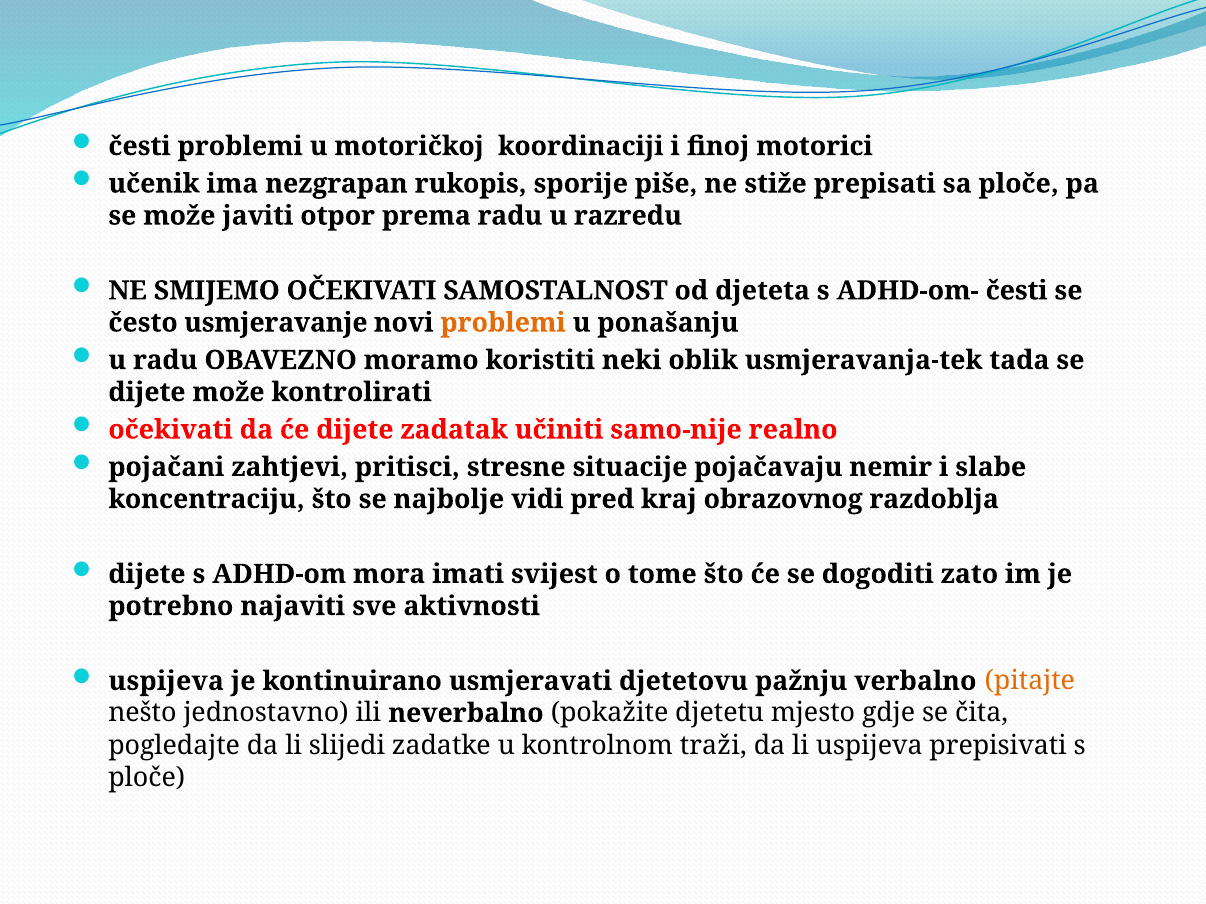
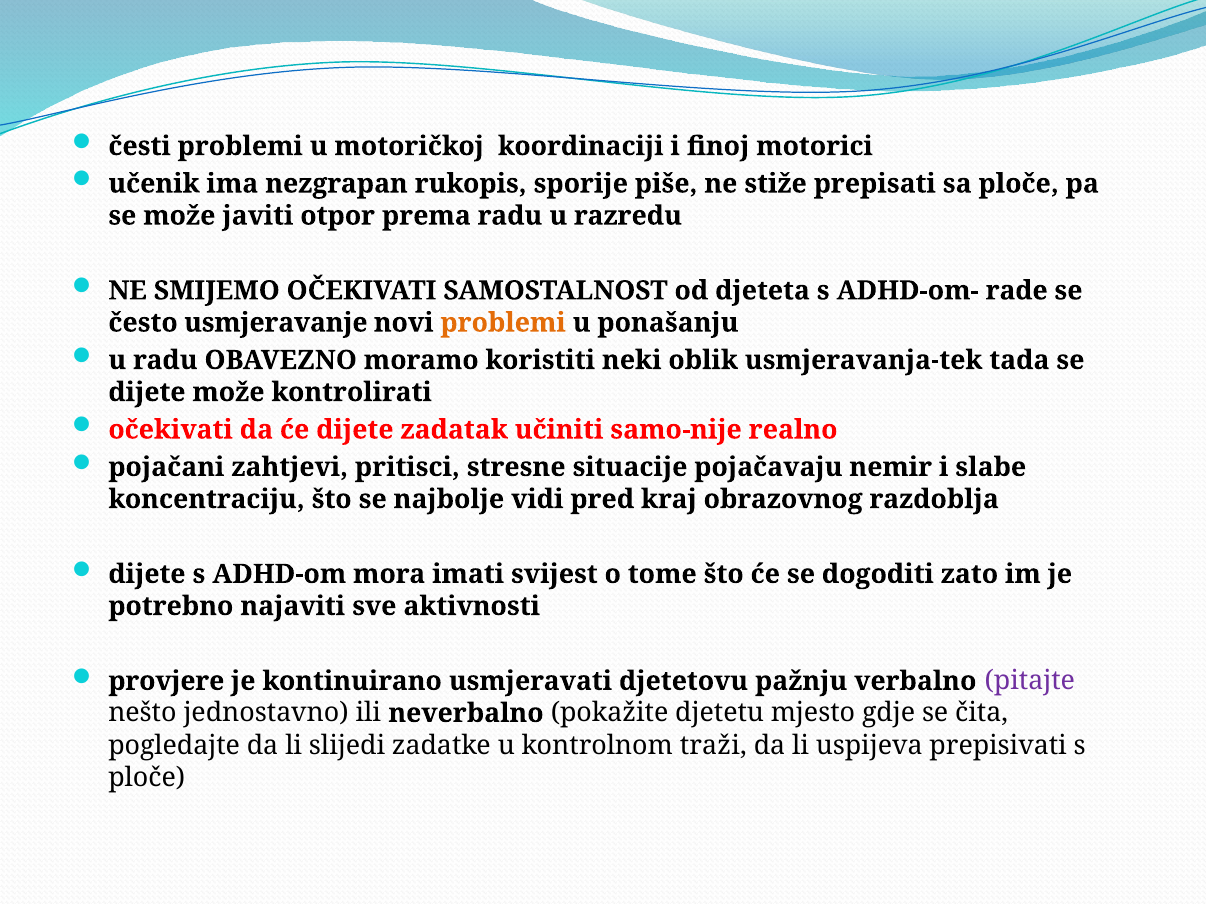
ADHD-om- česti: česti -> rade (1017, 291)
uspijeva: uspijeva -> provjere (166, 681)
pitajte colour: orange -> purple (1030, 681)
